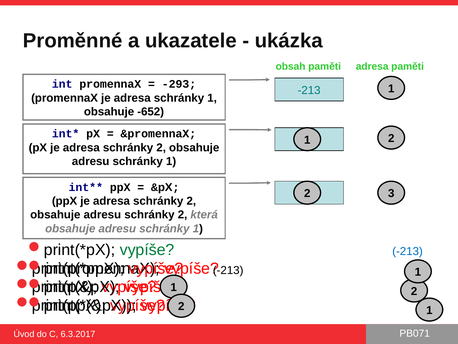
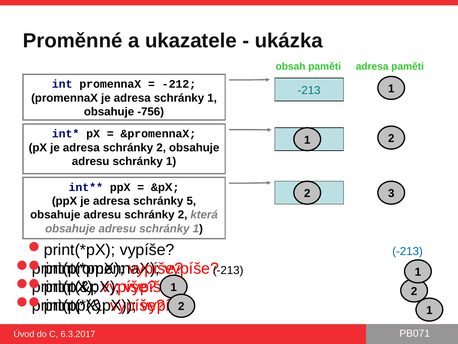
-293: -293 -> -212 (179, 84)
-652: -652 -> -756 (151, 111)
2: 2 -> 5 (191, 201)
vypíše colour: green -> black (147, 250)
